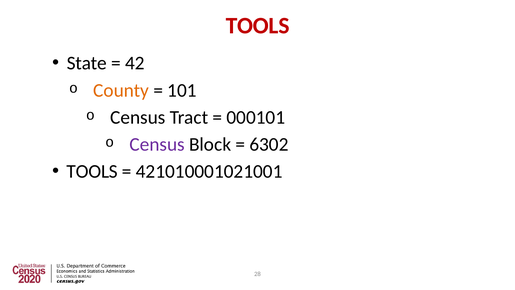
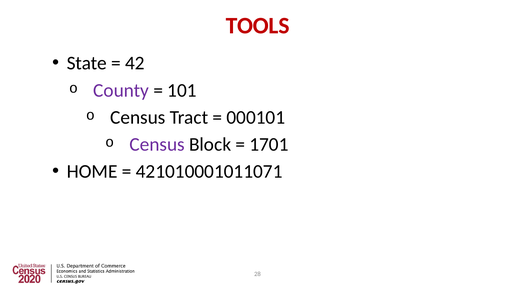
County colour: orange -> purple (121, 90)
6302: 6302 -> 1701 (269, 144)
TOOLS: TOOLS -> HOME (92, 171)
421010001021001: 421010001021001 -> 421010001011071 (209, 171)
